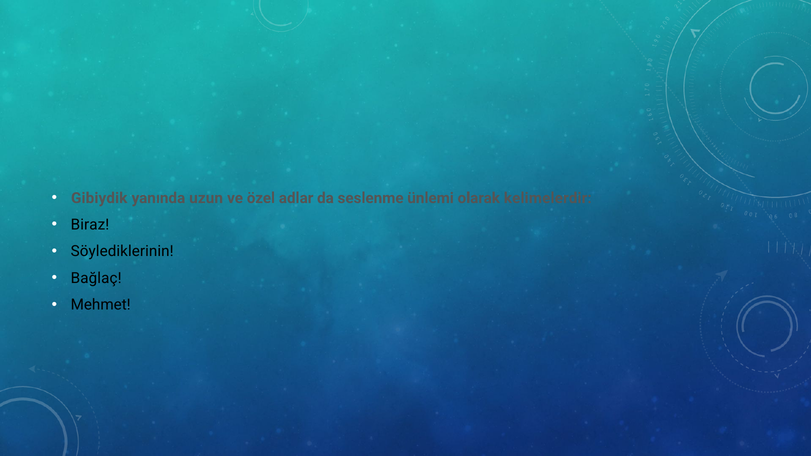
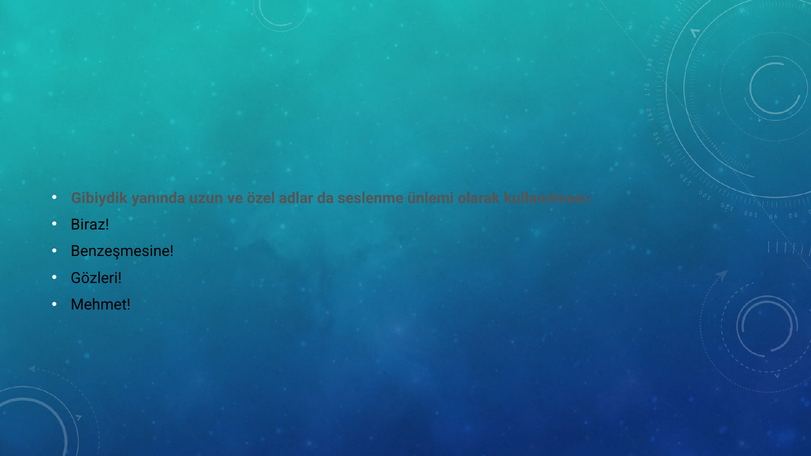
kelimelerdir: kelimelerdir -> kullanılması (548, 198)
Söylediklerinin: Söylediklerinin -> Benzeşmesine (122, 252)
Bağlaç: Bağlaç -> Gözleri (96, 278)
